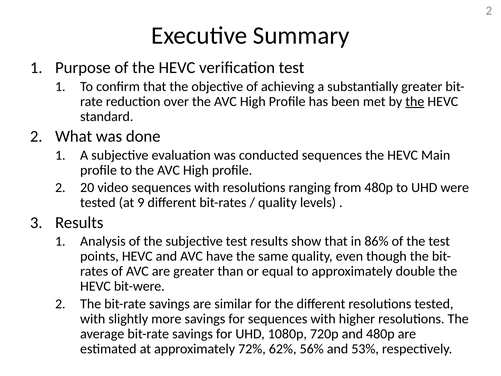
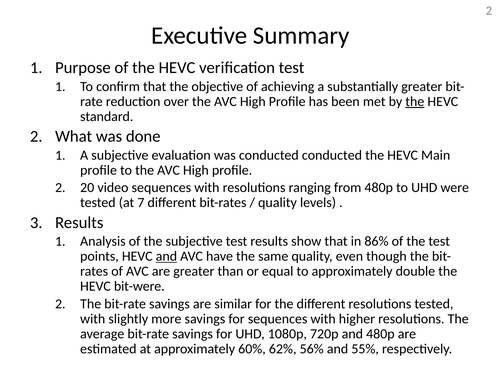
conducted sequences: sequences -> conducted (332, 155)
9: 9 -> 7 (141, 203)
and underline: none -> present (166, 256)
72%: 72% -> 60% (252, 349)
53%: 53% -> 55% (365, 349)
